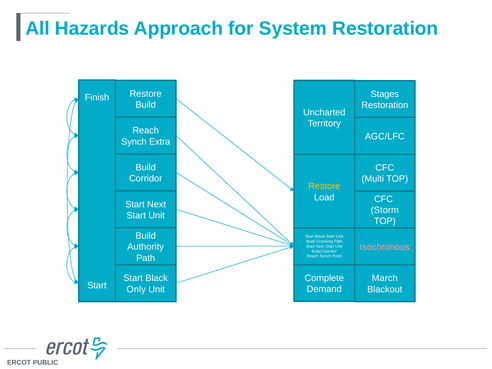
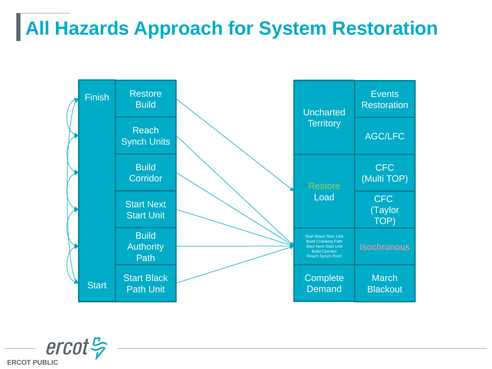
Stages: Stages -> Events (385, 94)
Extra: Extra -> Units (160, 142)
Restore colour: yellow -> light green (324, 186)
Storm: Storm -> Taylor (385, 210)
Only: Only -> Path (136, 289)
